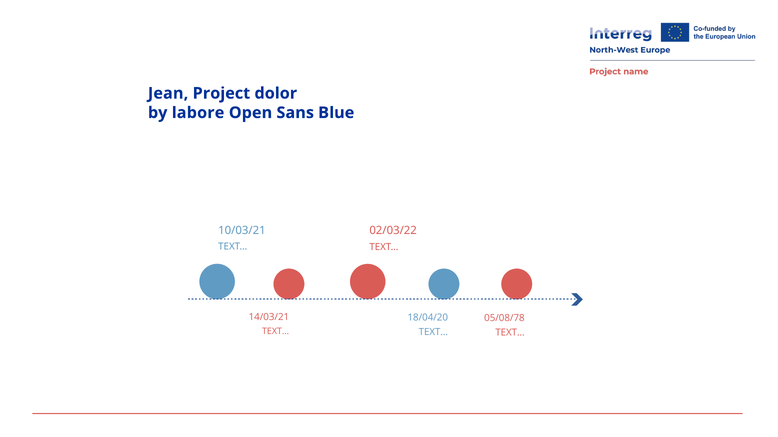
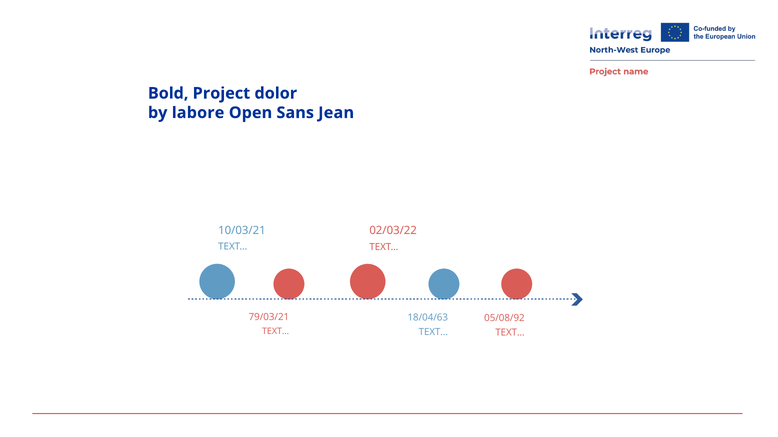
Jean: Jean -> Bold (168, 93)
Blue: Blue -> Jean (336, 113)
14/03/21: 14/03/21 -> 79/03/21 (269, 318)
18/04/20: 18/04/20 -> 18/04/63 (428, 318)
05/08/78: 05/08/78 -> 05/08/92 (504, 319)
